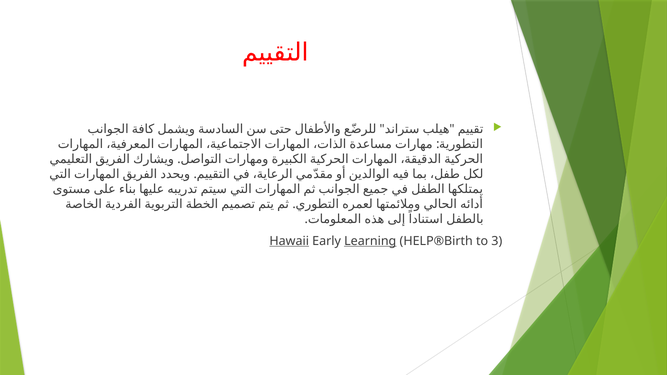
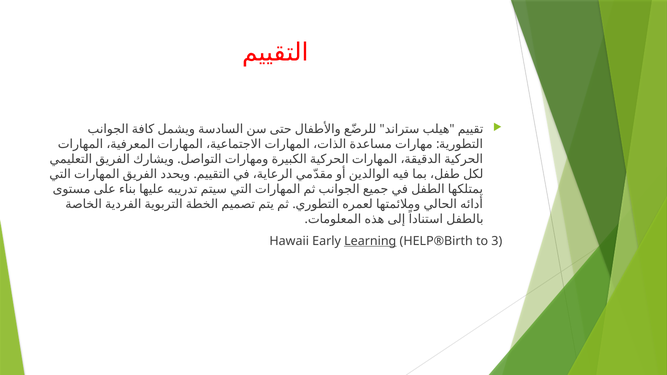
Hawaii underline: present -> none (289, 241)
